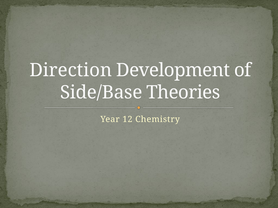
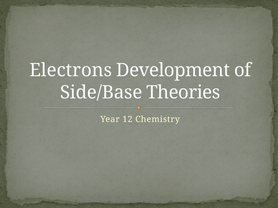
Direction: Direction -> Electrons (71, 70)
